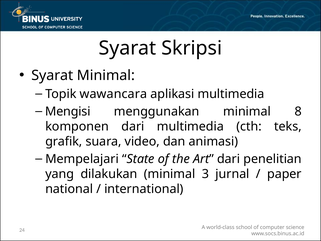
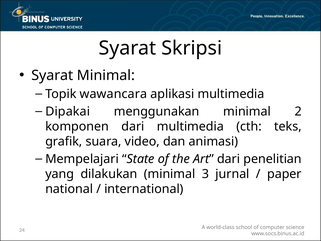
Mengisi: Mengisi -> Dipakai (68, 111)
8: 8 -> 2 (298, 111)
